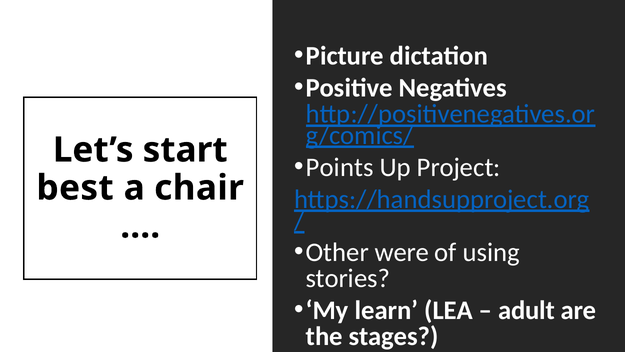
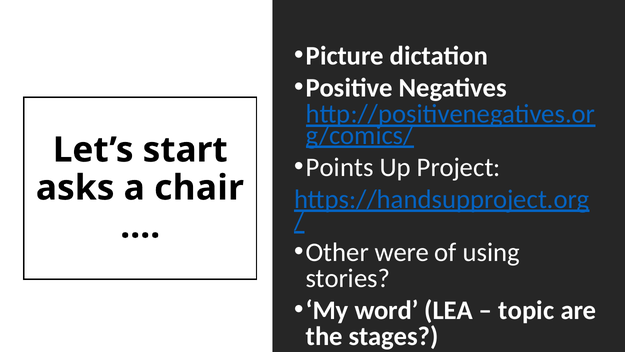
best: best -> asks (75, 188)
learn: learn -> word (387, 310)
adult: adult -> topic (526, 310)
